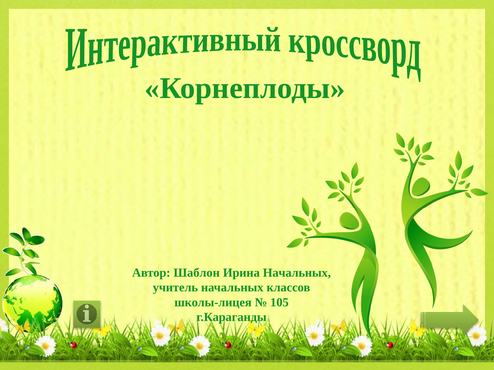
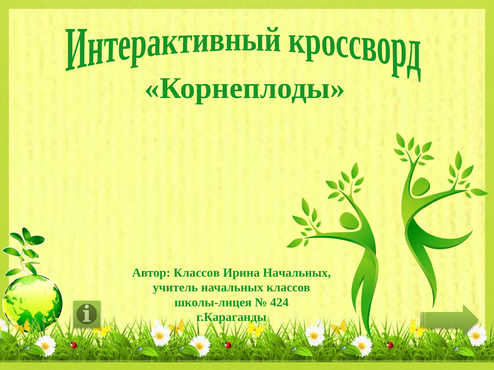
Автор Шаблон: Шаблон -> Классов (197, 273)
105: 105 -> 424 (279, 303)
